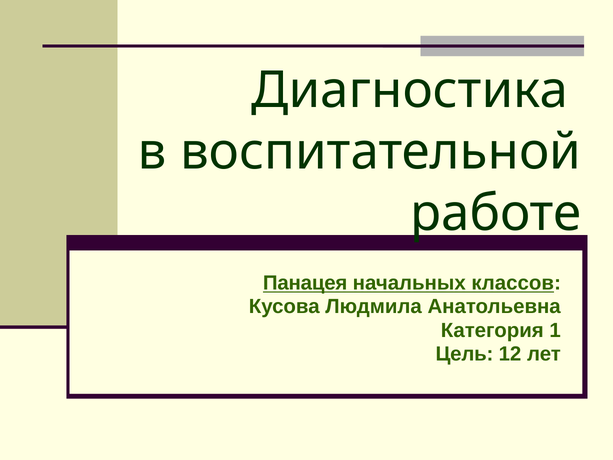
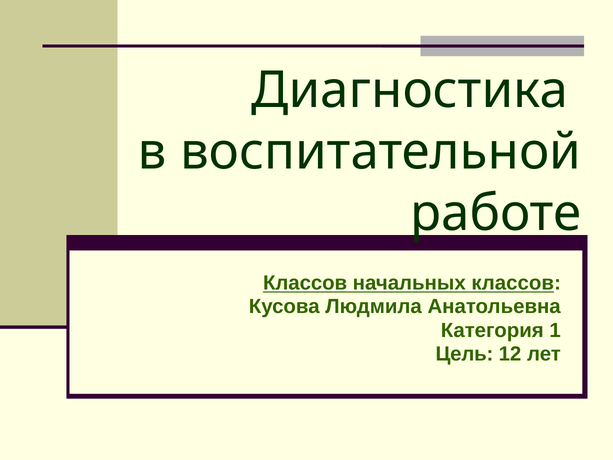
Панацея: Панацея -> Классов (305, 283)
